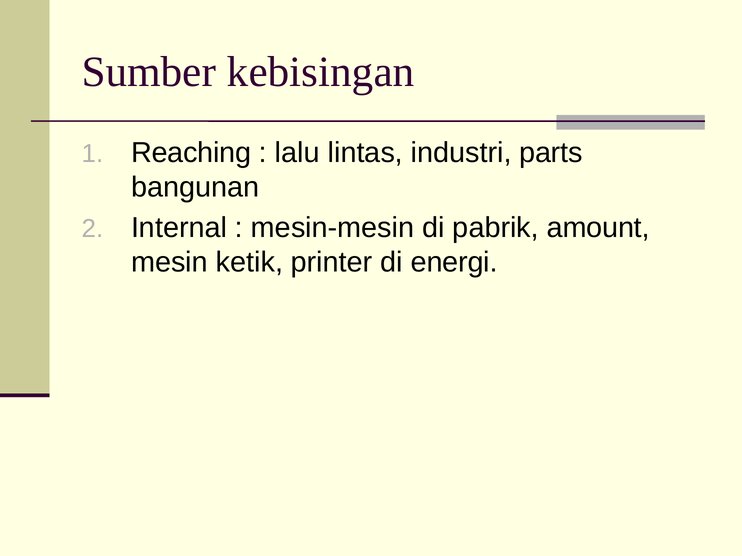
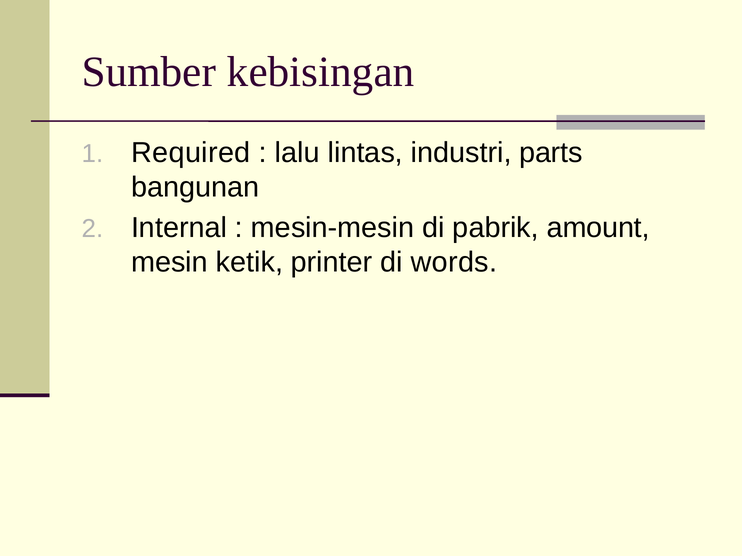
Reaching: Reaching -> Required (191, 153)
energi: energi -> words (454, 263)
